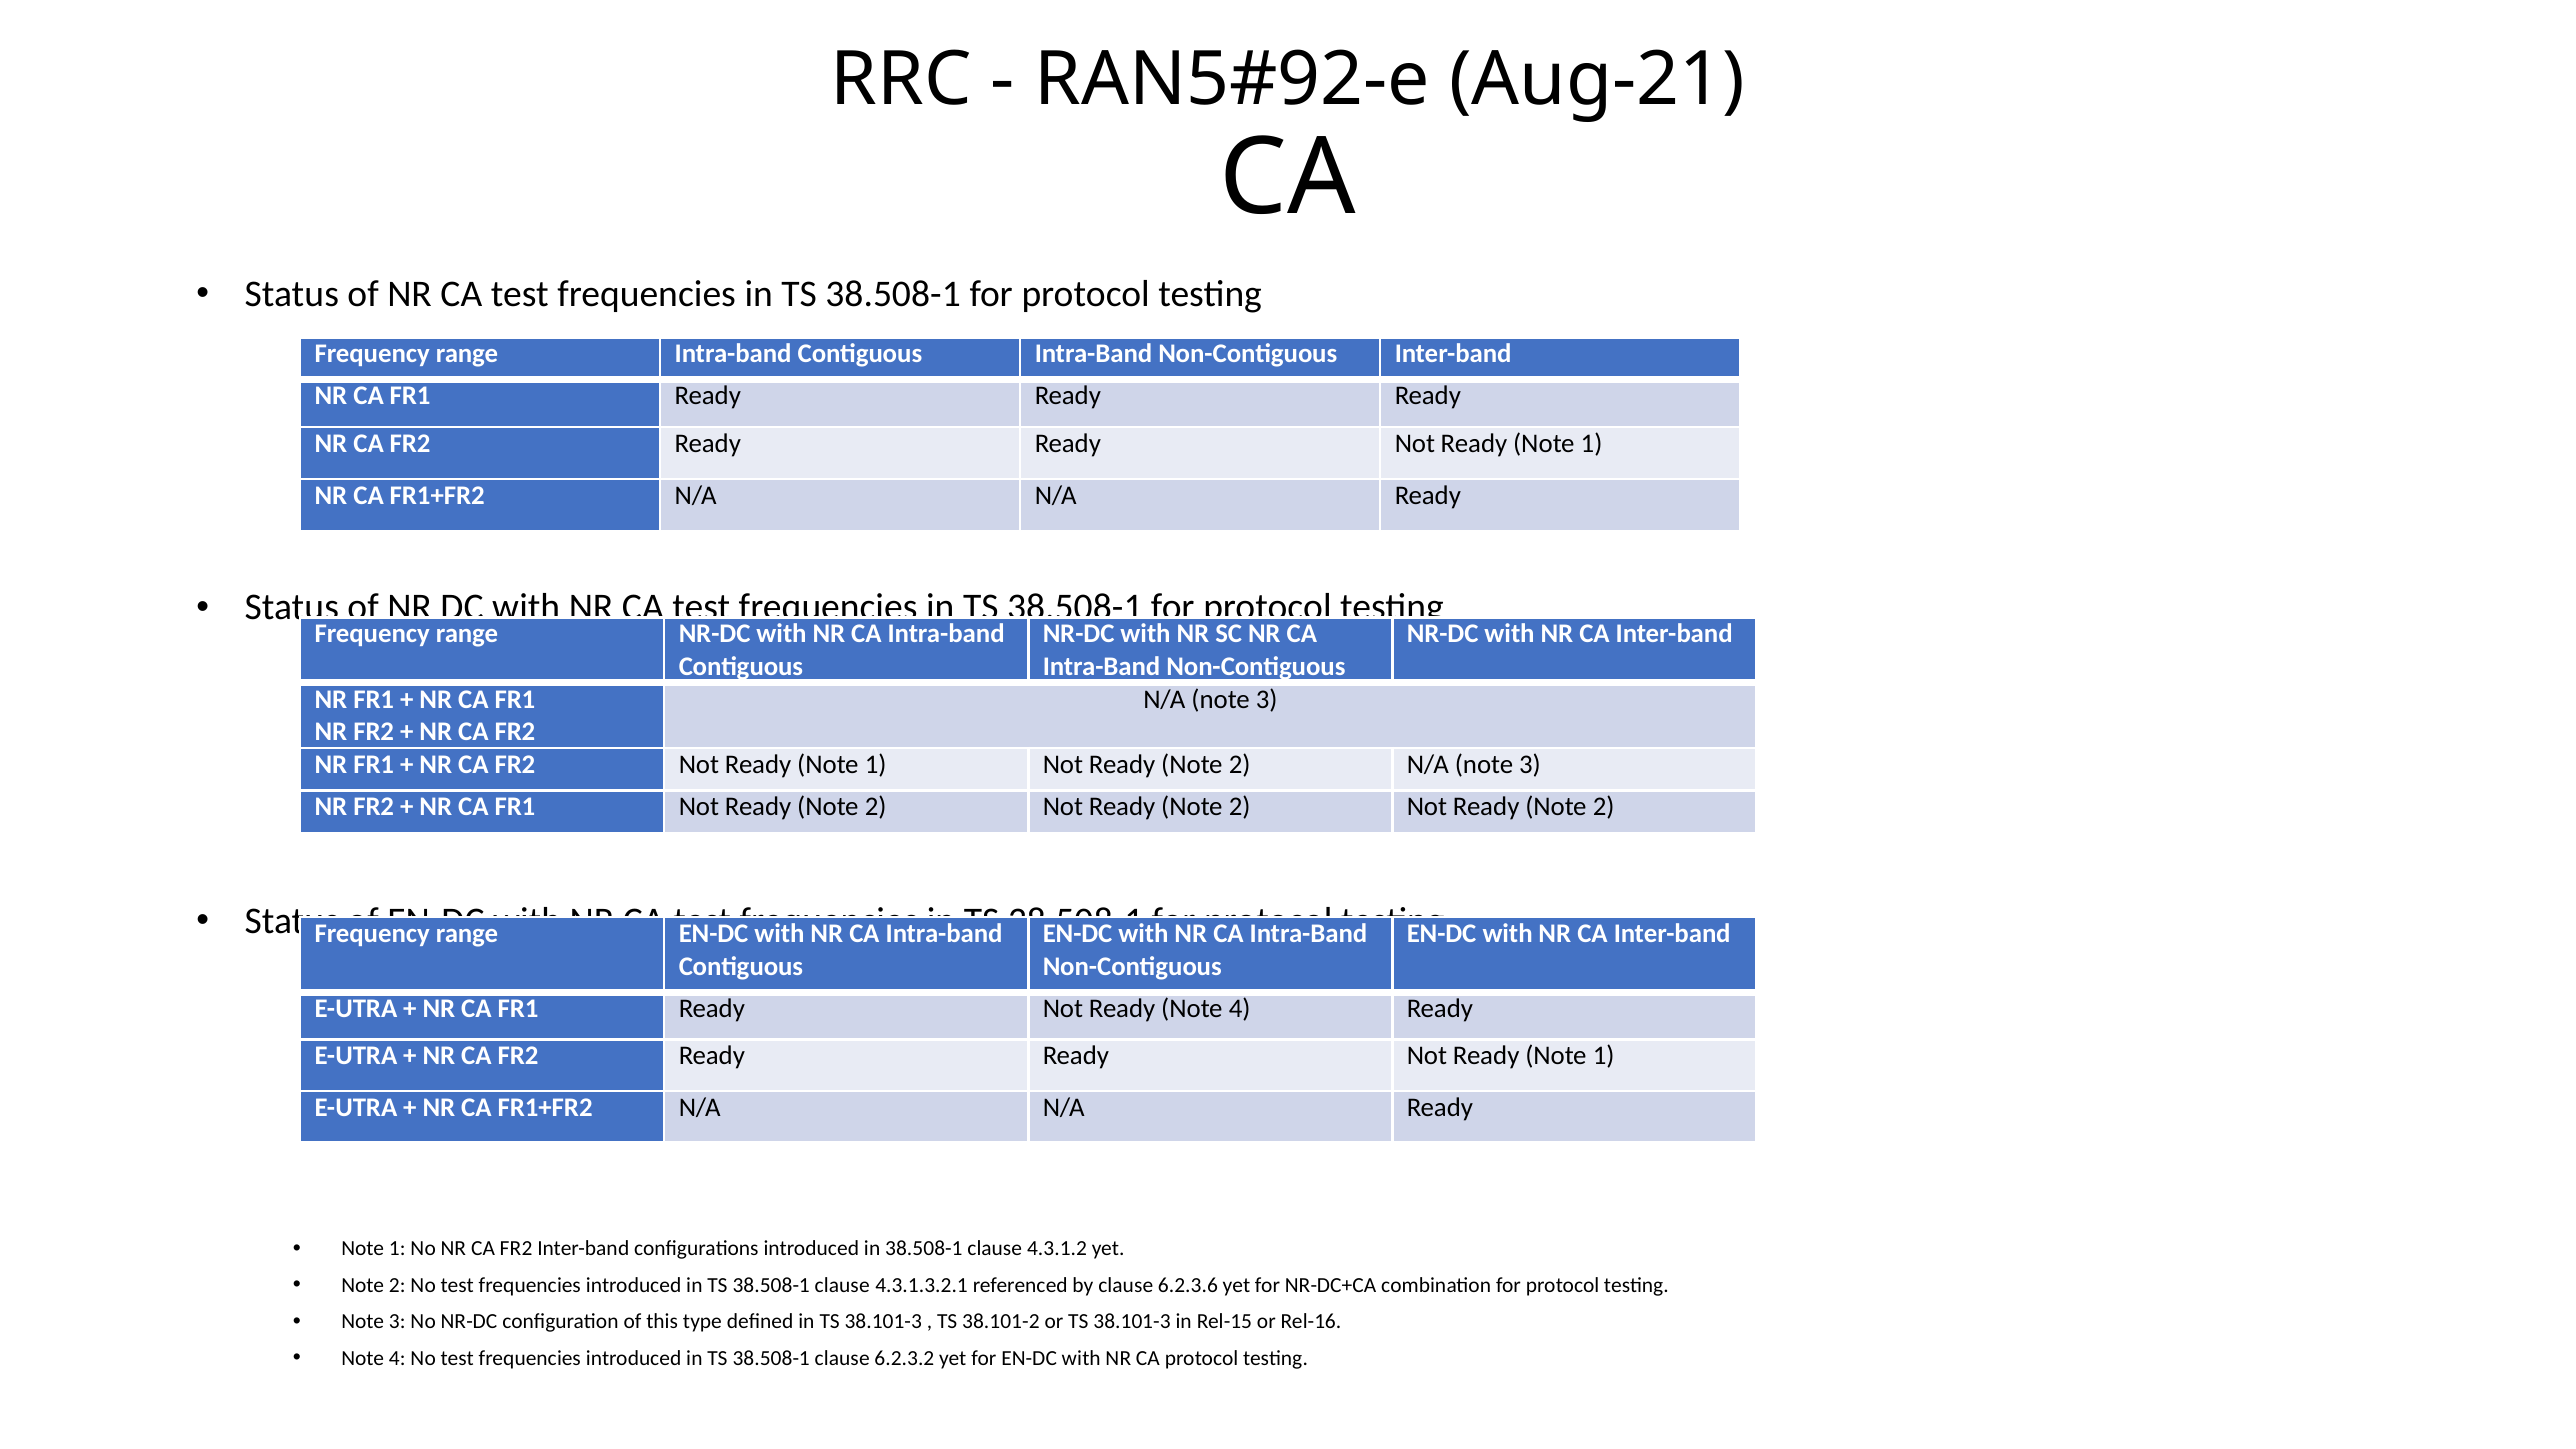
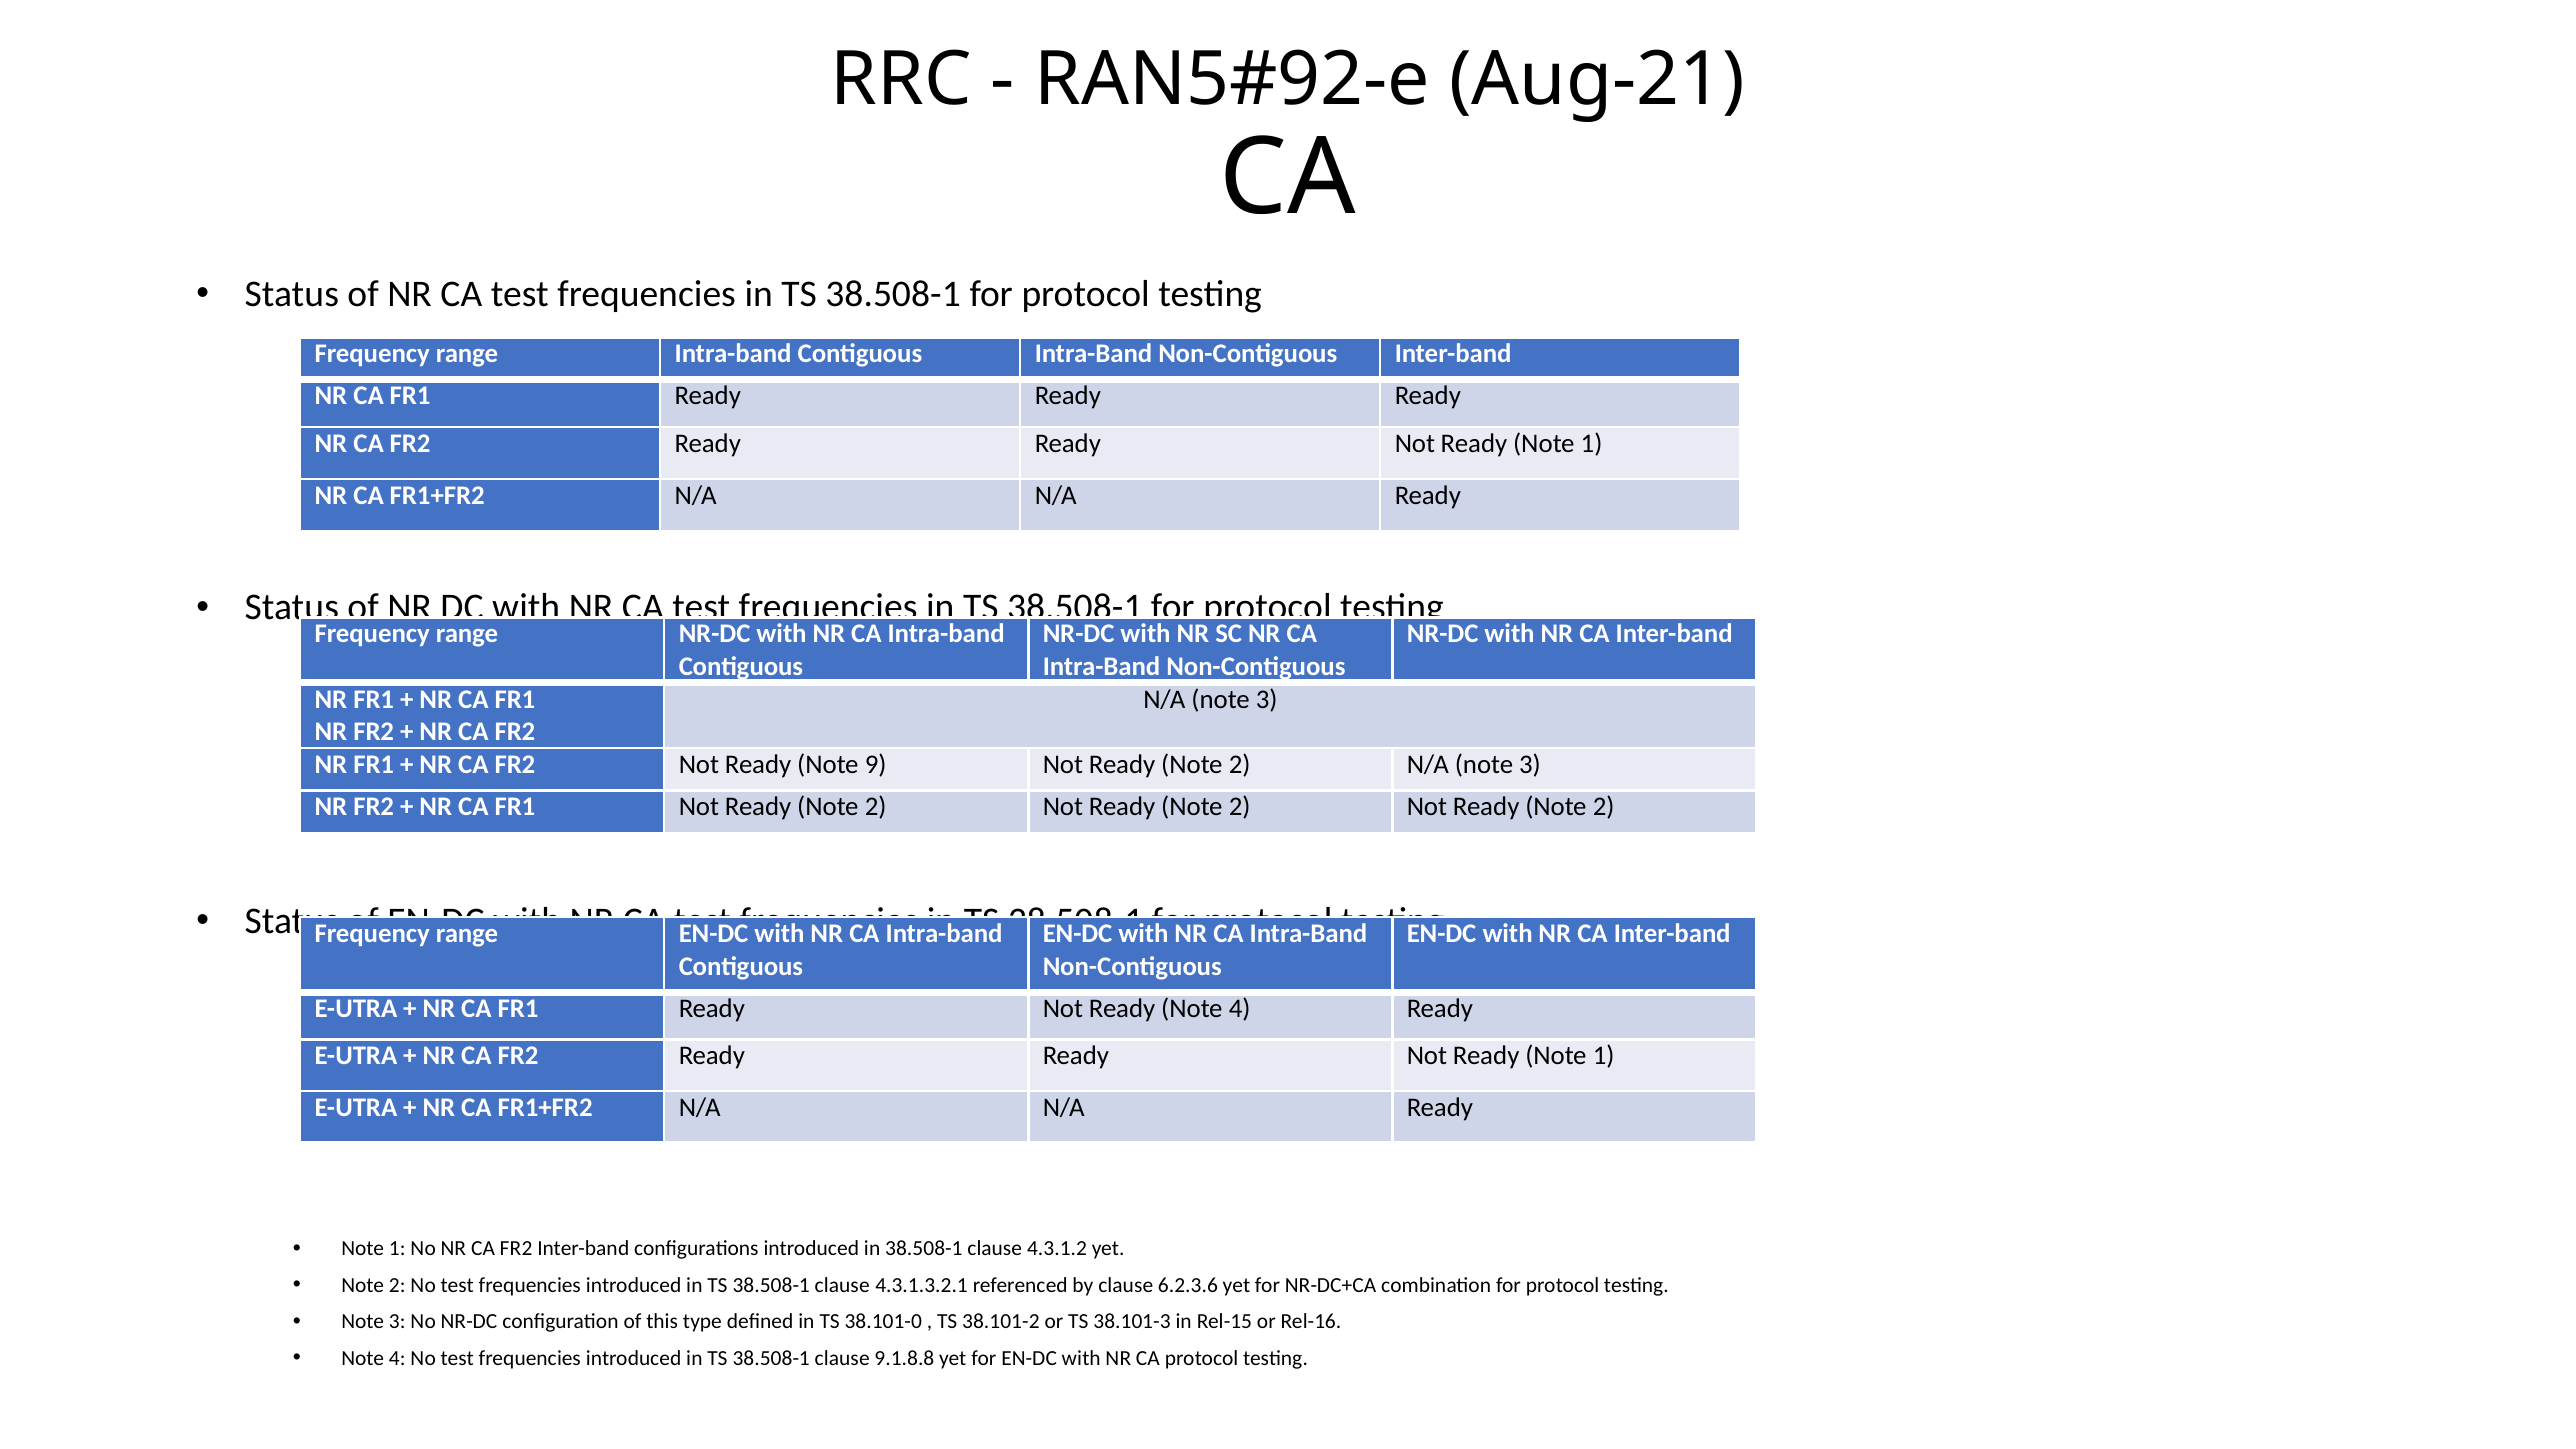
1: 1 -> 9 (876, 764)
in TS 38.101-3: 38.101-3 -> 38.101-0 (883, 1322)
6.2.3.2: 6.2.3.2 -> 9.1.8.8 (904, 1358)
